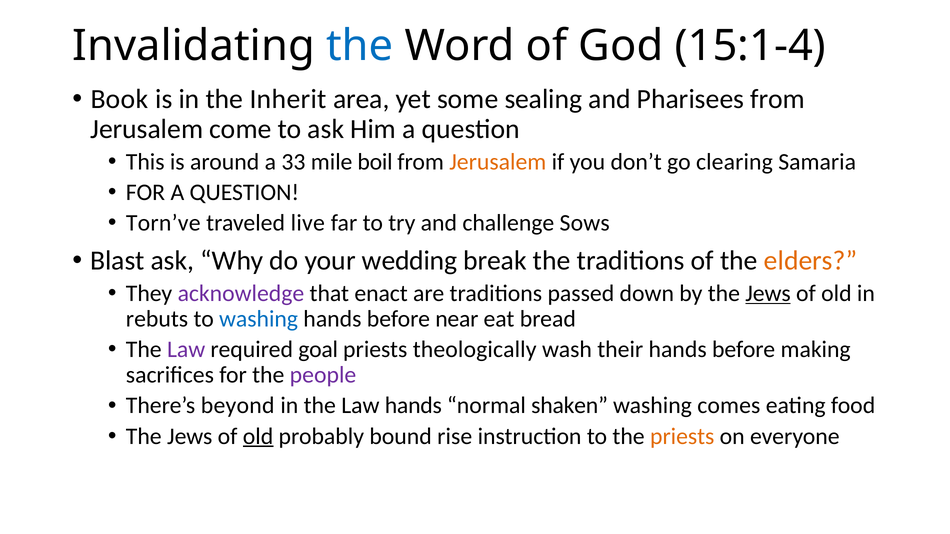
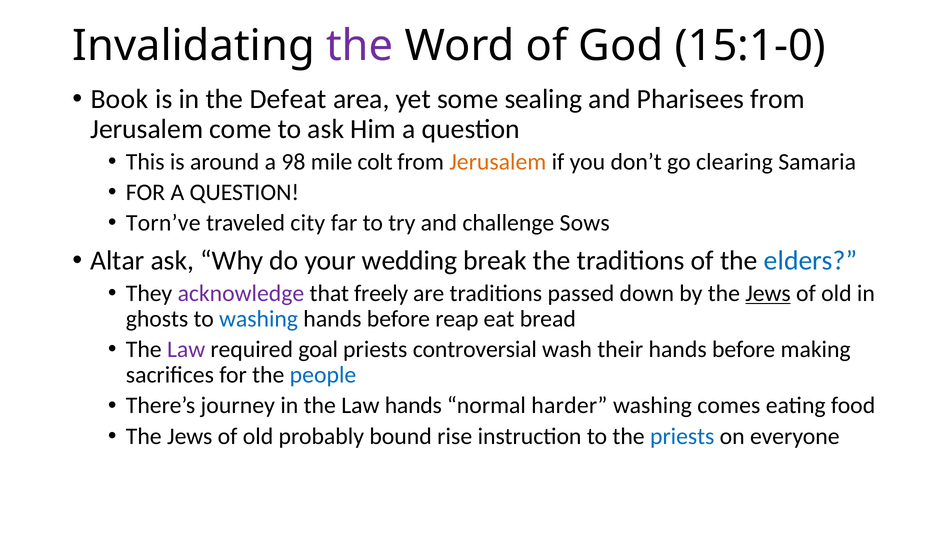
the colour: blue -> purple (360, 46)
15:1-4: 15:1-4 -> 15:1-0 (750, 46)
Inherit: Inherit -> Defeat (288, 99)
33: 33 -> 98 (293, 162)
boil: boil -> colt (375, 162)
live: live -> city (308, 223)
Blast: Blast -> Altar (117, 261)
elders colour: orange -> blue (811, 261)
enact: enact -> freely (381, 293)
rebuts: rebuts -> ghosts (157, 319)
near: near -> reap (457, 319)
theologically: theologically -> controversial (475, 350)
people colour: purple -> blue (323, 375)
beyond: beyond -> journey (238, 406)
shaken: shaken -> harder (569, 406)
old underline: present -> none (258, 436)
priests colour: orange -> blue (682, 436)
